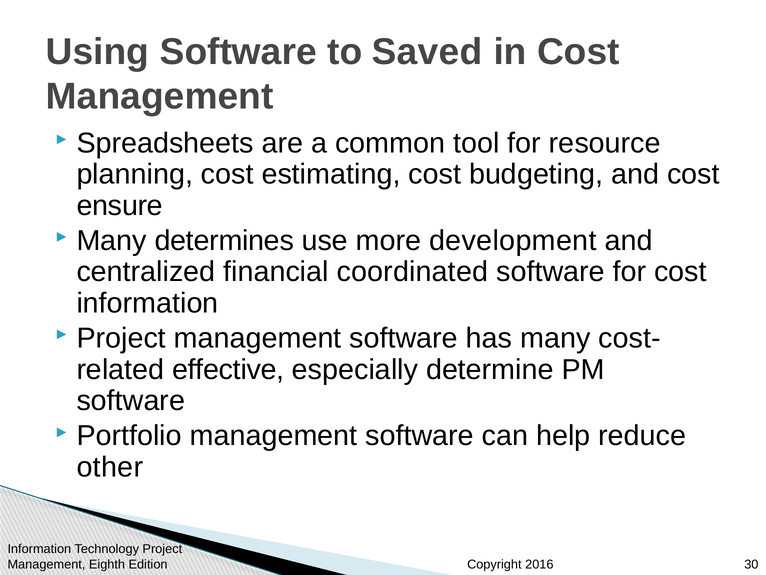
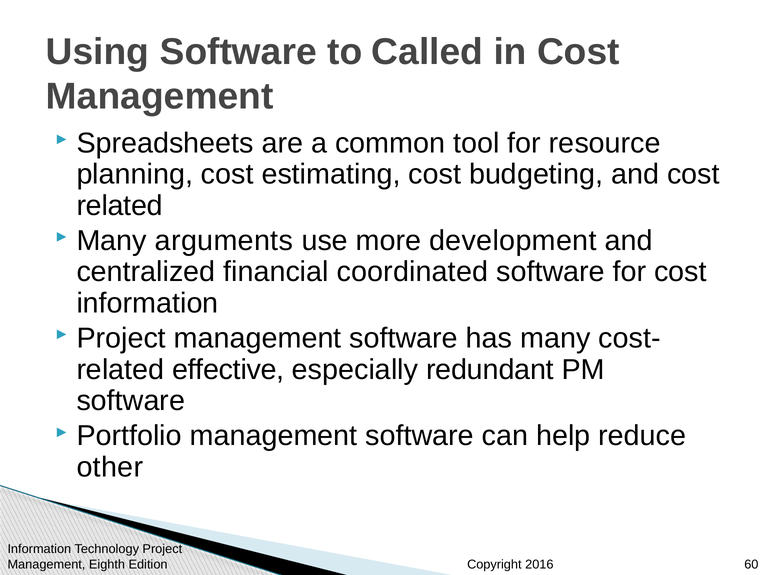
Saved: Saved -> Called (427, 52)
ensure: ensure -> related (120, 205)
determines: determines -> arguments (224, 241)
determine: determine -> redundant (490, 369)
30: 30 -> 60 (751, 564)
